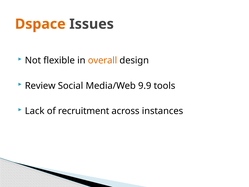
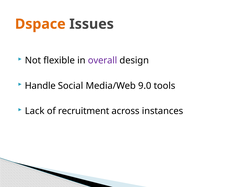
overall colour: orange -> purple (103, 60)
Review: Review -> Handle (40, 86)
9.9: 9.9 -> 9.0 (145, 86)
